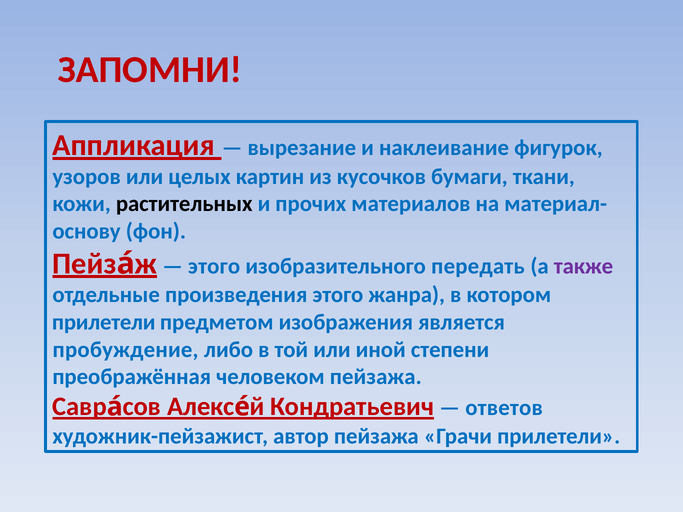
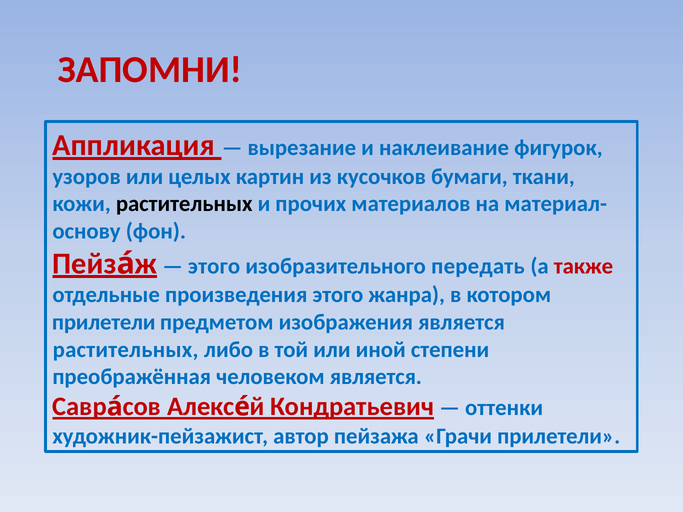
также colour: purple -> red (584, 266)
пробуждение: пробуждение -> растительных (126, 350)
человеком пейзажа: пейзажа -> является (376, 377)
ответов: ответов -> оттенки (504, 408)
